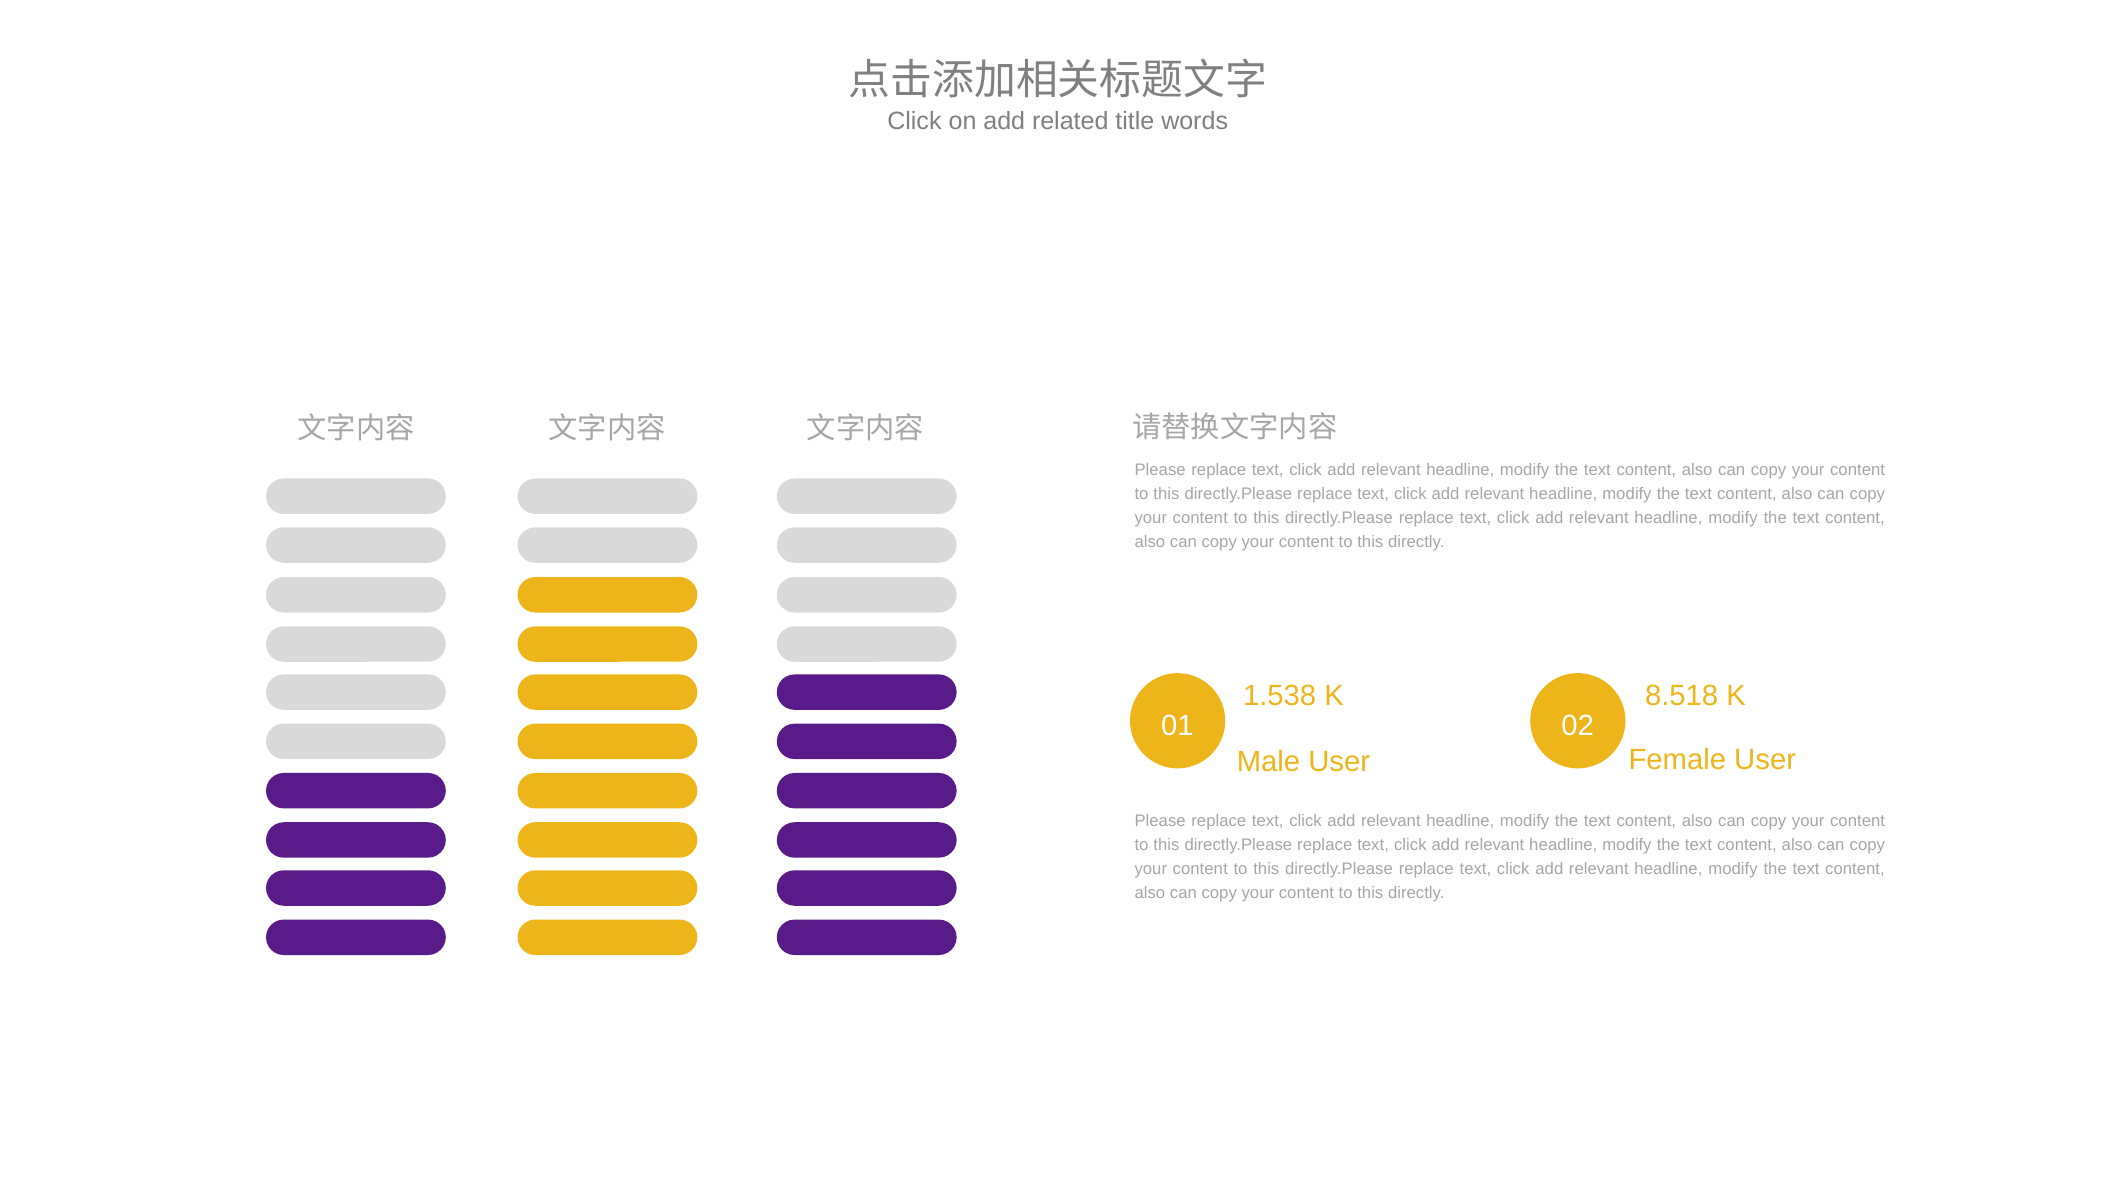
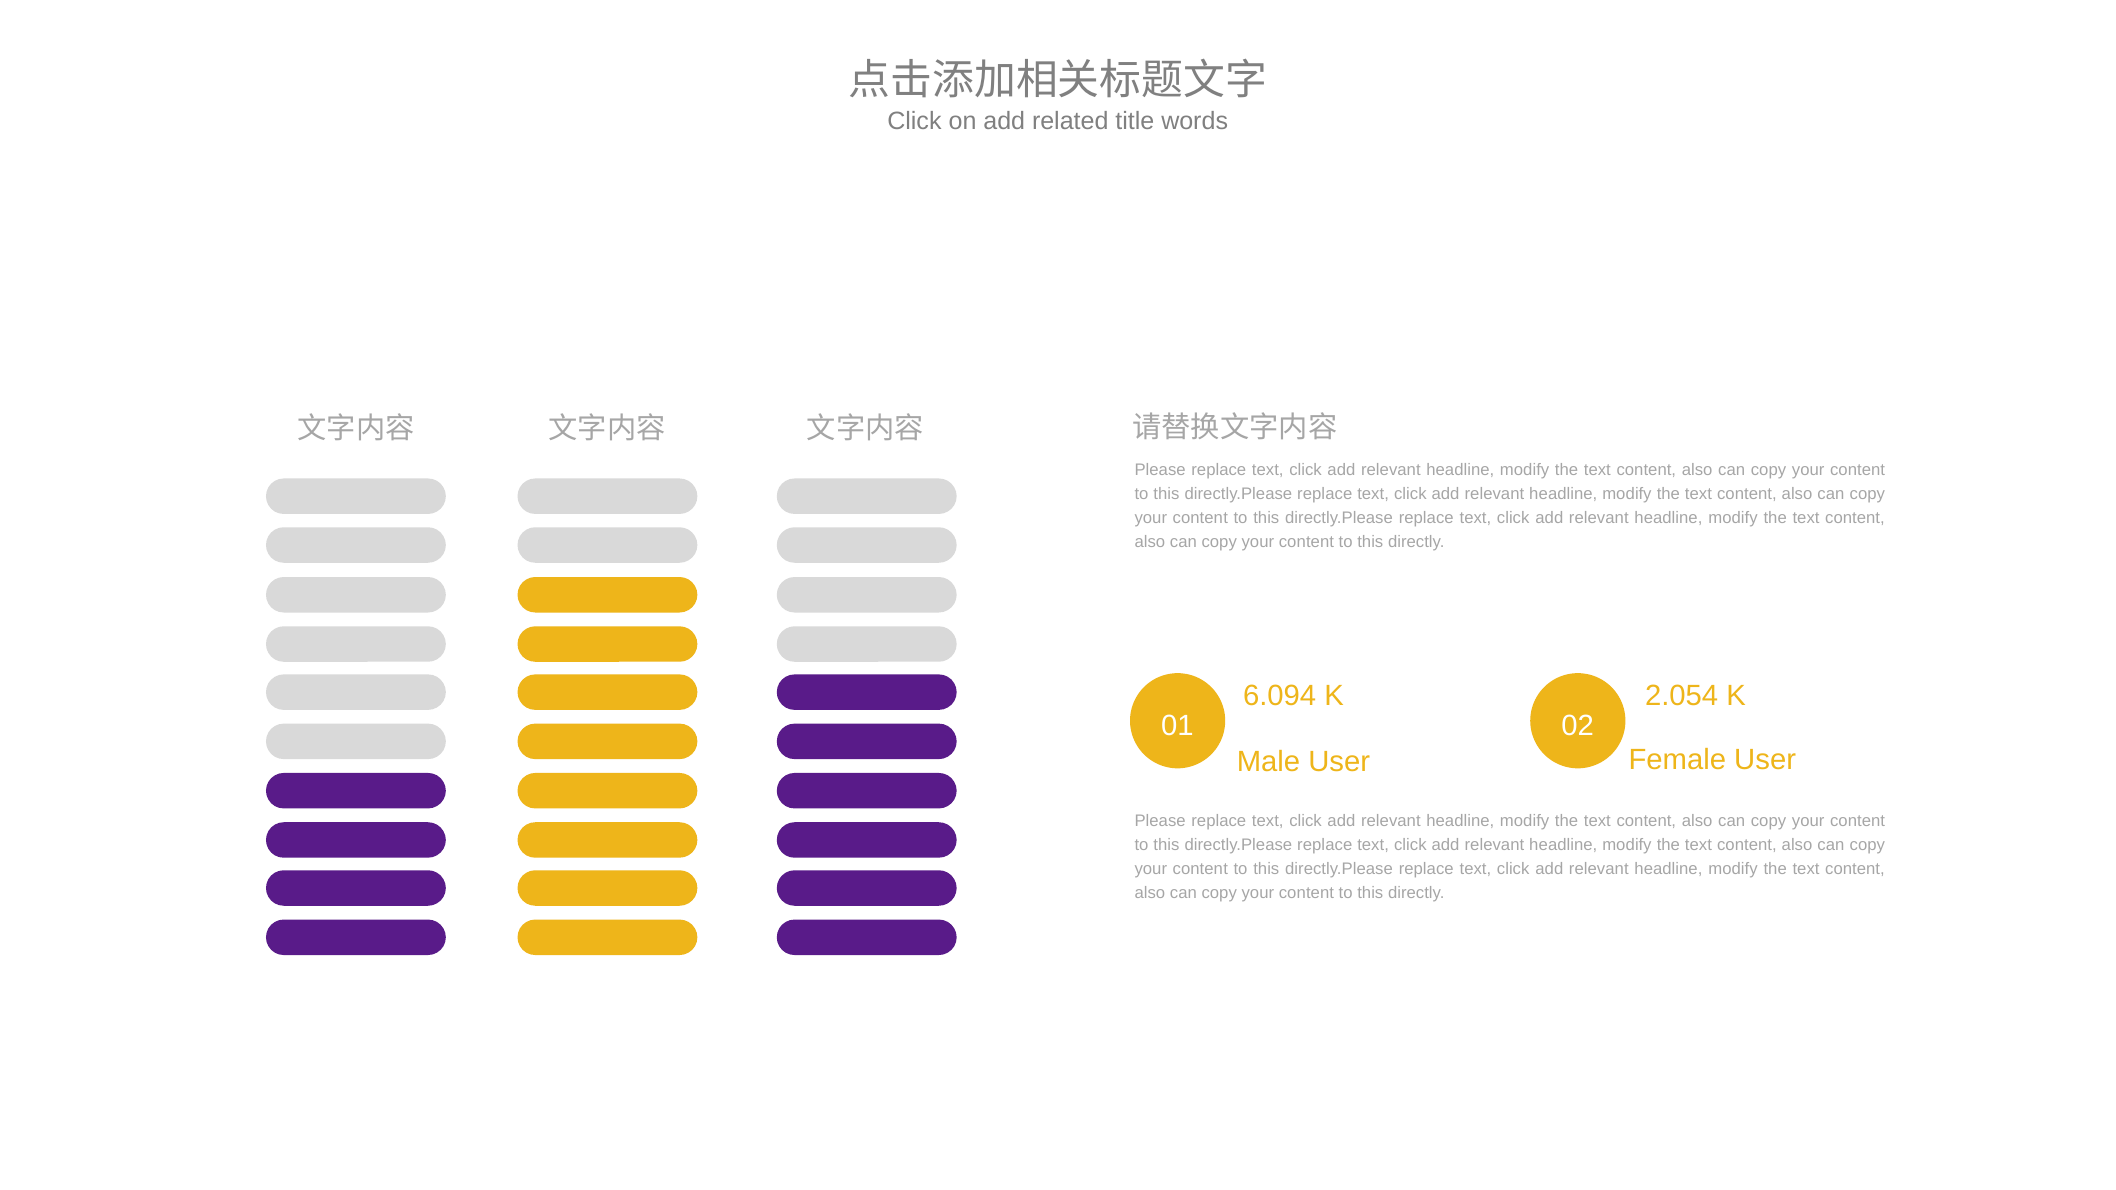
1.538: 1.538 -> 6.094 (1280, 695)
8.518: 8.518 -> 2.054 (1682, 695)
